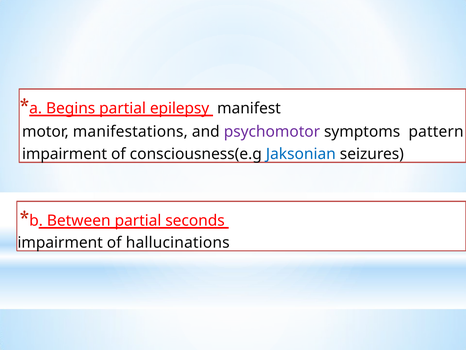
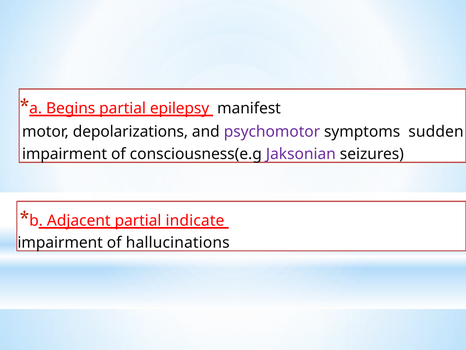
manifestations: manifestations -> depolarizations (130, 131)
pattern: pattern -> sudden (436, 131)
Jaksonian colour: blue -> purple (301, 154)
Between: Between -> Adjacent (79, 220)
seconds: seconds -> indicate (195, 220)
